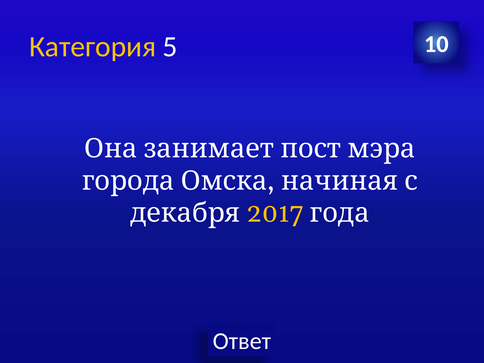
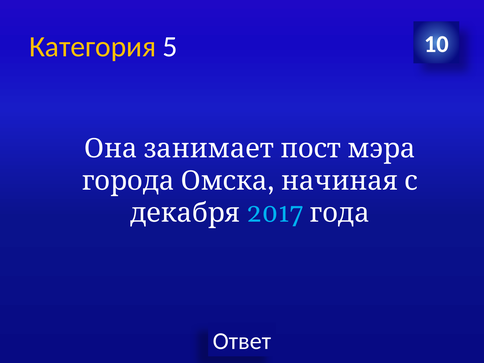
2017 colour: yellow -> light blue (275, 213)
